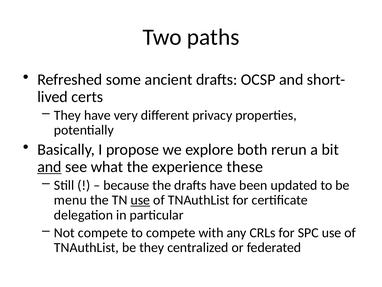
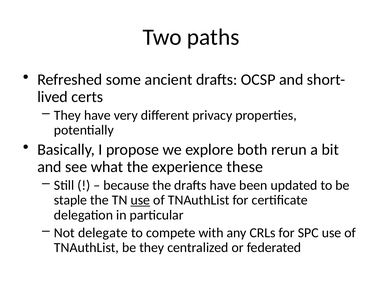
and underline: present -> none (49, 166)
menu: menu -> staple (71, 200)
Not compete: compete -> delegate (103, 232)
